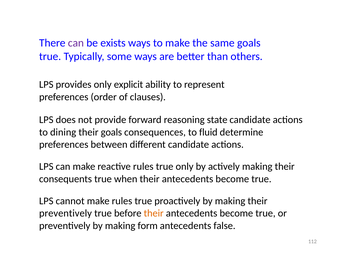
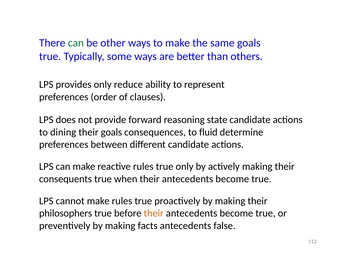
can colour: purple -> green (76, 43)
exists: exists -> other (113, 43)
explicit: explicit -> reduce (128, 85)
preventively: preventively -> philosophers (66, 213)
form: form -> facts (148, 225)
